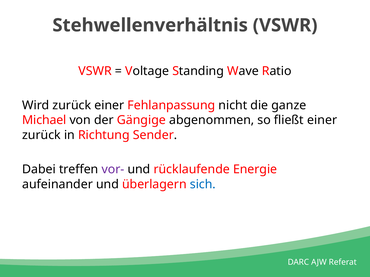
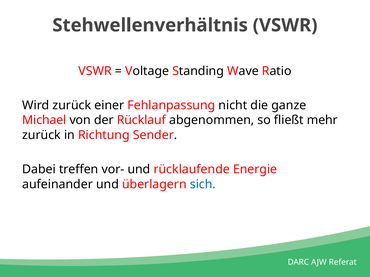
Gängige: Gängige -> Rücklauf (141, 120)
fließt einer: einer -> mehr (322, 120)
vor- colour: purple -> black (113, 170)
